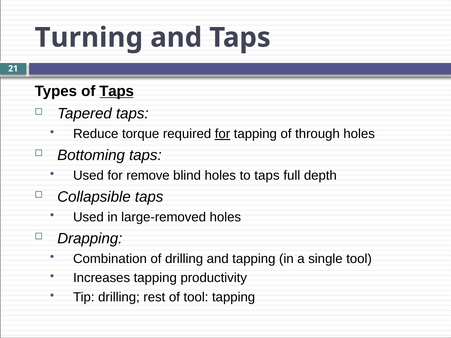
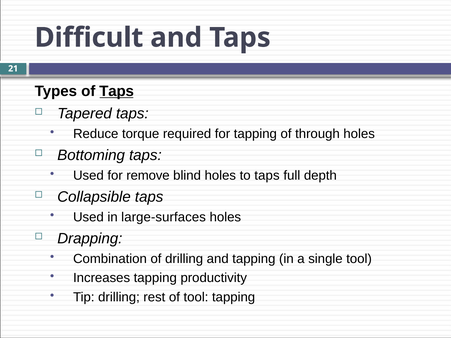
Turning: Turning -> Difficult (89, 38)
for underline: present -> none (223, 134)
large-removed: large-removed -> large-surfaces (164, 217)
